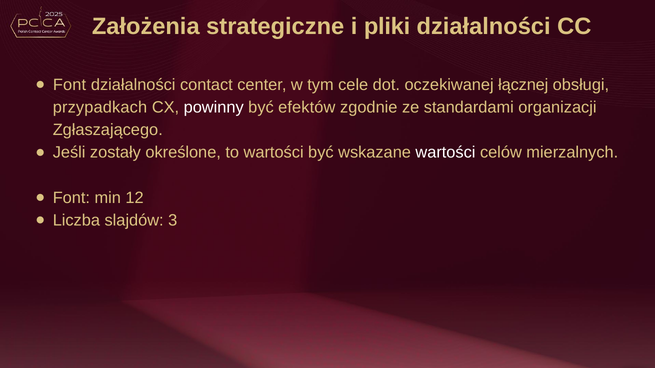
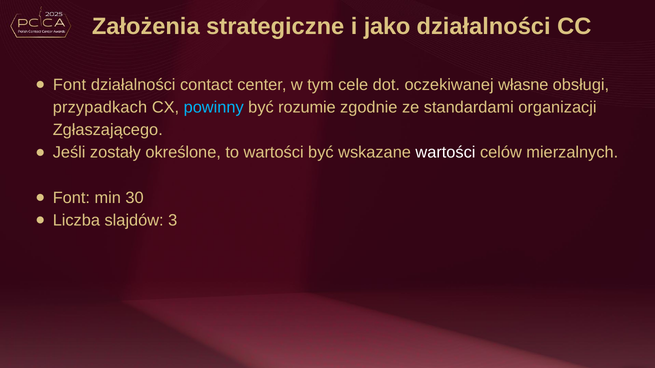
pliki: pliki -> jako (387, 26)
łącznej: łącznej -> własne (523, 85)
powinny colour: white -> light blue (214, 108)
efektów: efektów -> rozumie (307, 108)
12: 12 -> 30 (135, 198)
